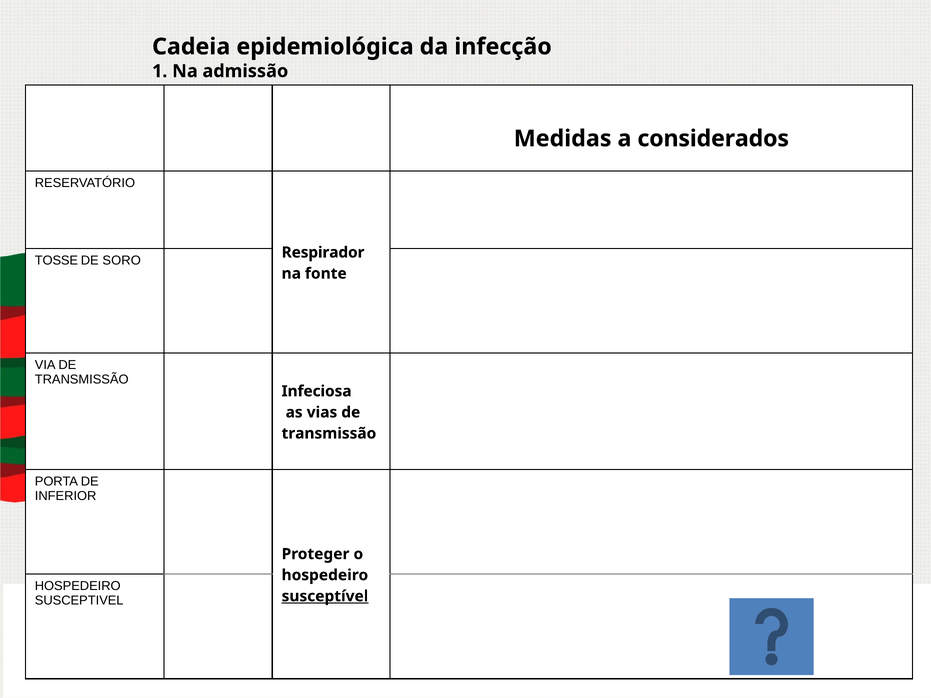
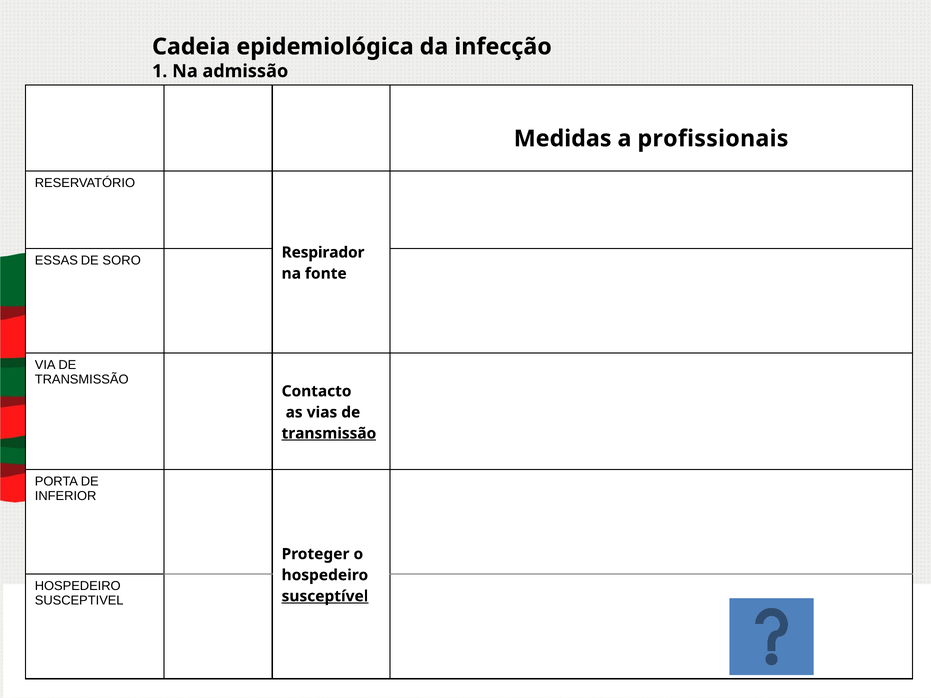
considerados: considerados -> profissionais (713, 139)
TOSSE: TOSSE -> ESSAS (56, 261)
Infeciosa: Infeciosa -> Contacto (317, 391)
transmissão underline: none -> present (329, 434)
